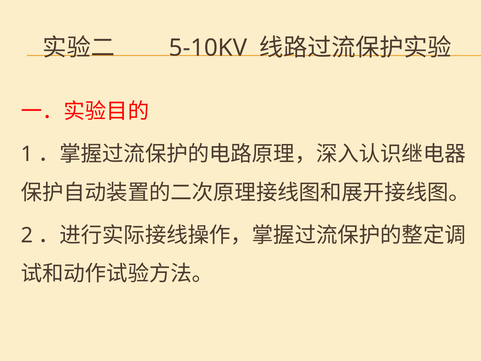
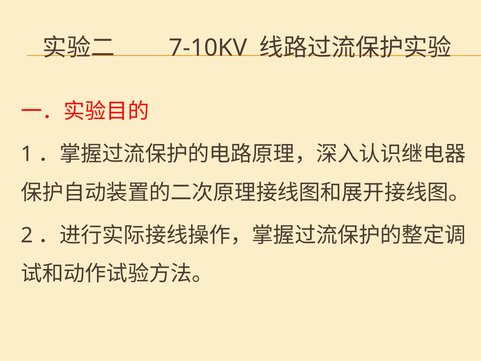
5-10KV: 5-10KV -> 7-10KV (208, 48)
